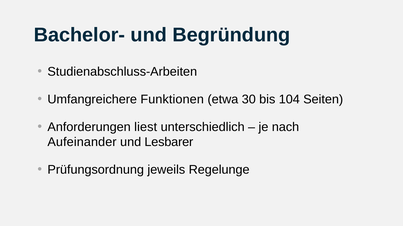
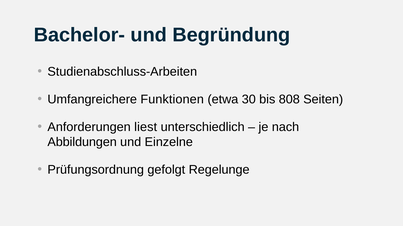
104: 104 -> 808 (289, 100)
Aufeinander: Aufeinander -> Abbildungen (82, 142)
Lesbarer: Lesbarer -> Einzelne (169, 142)
jeweils: jeweils -> gefolgt (166, 170)
